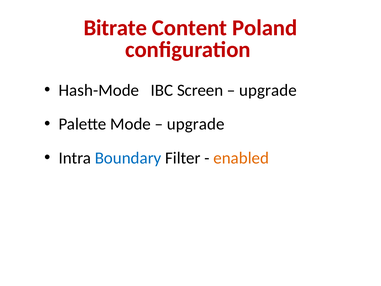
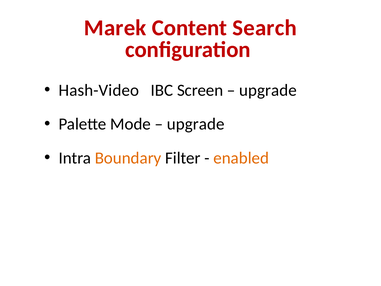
Bitrate: Bitrate -> Marek (115, 28)
Poland: Poland -> Search (265, 28)
Hash-Mode: Hash-Mode -> Hash-Video (99, 90)
Boundary colour: blue -> orange (128, 158)
